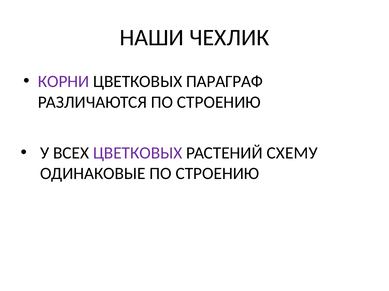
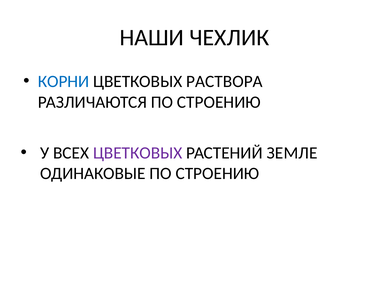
КОРНИ colour: purple -> blue (64, 82)
ПАРАГРАФ: ПАРАГРАФ -> РАСТВОРА (224, 82)
СХЕМУ: СХЕМУ -> ЗЕМЛЕ (292, 153)
